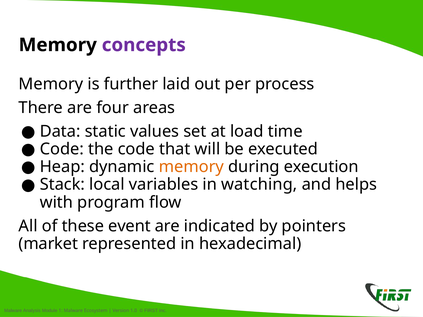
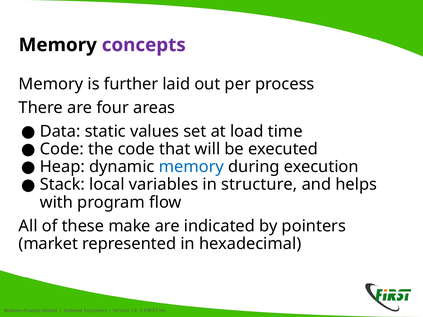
memory colour: orange -> blue (191, 167)
watching: watching -> structure (259, 185)
event: event -> make (129, 226)
